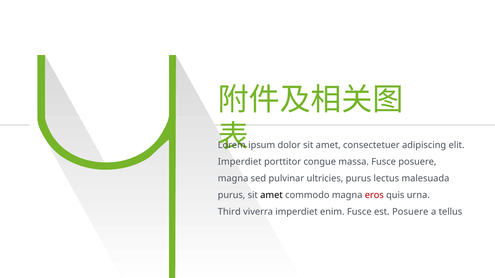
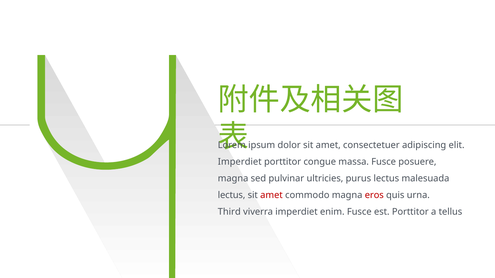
purus: purus -> lectus (232, 196)
amet colour: black -> red (271, 196)
est Posuere: Posuere -> Porttitor (410, 212)
